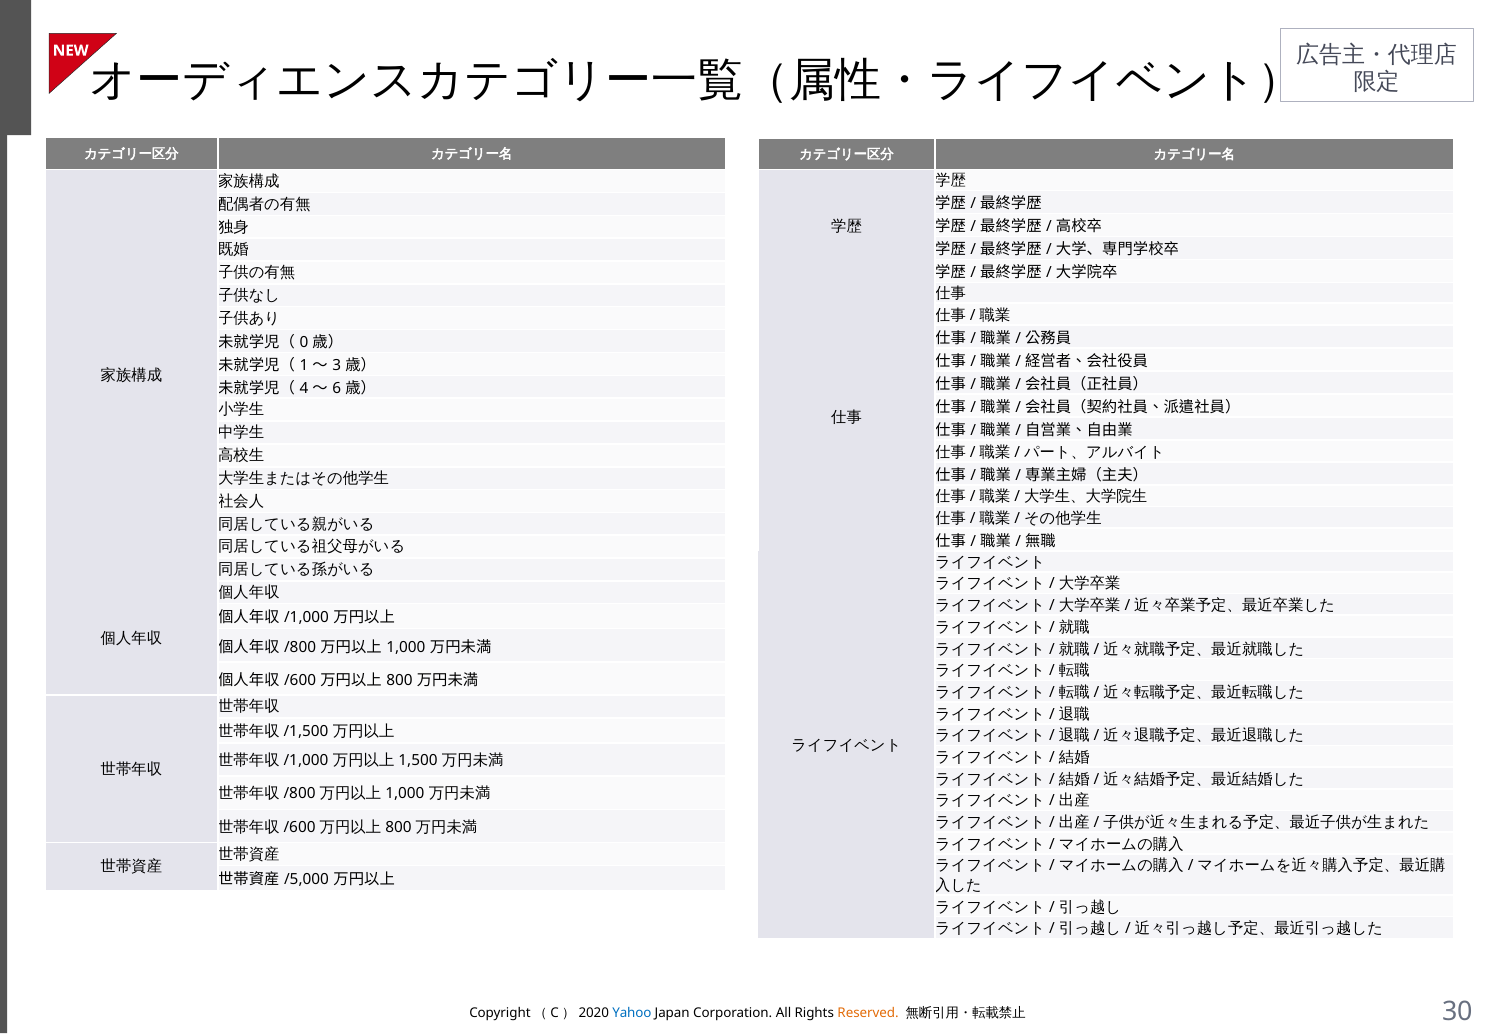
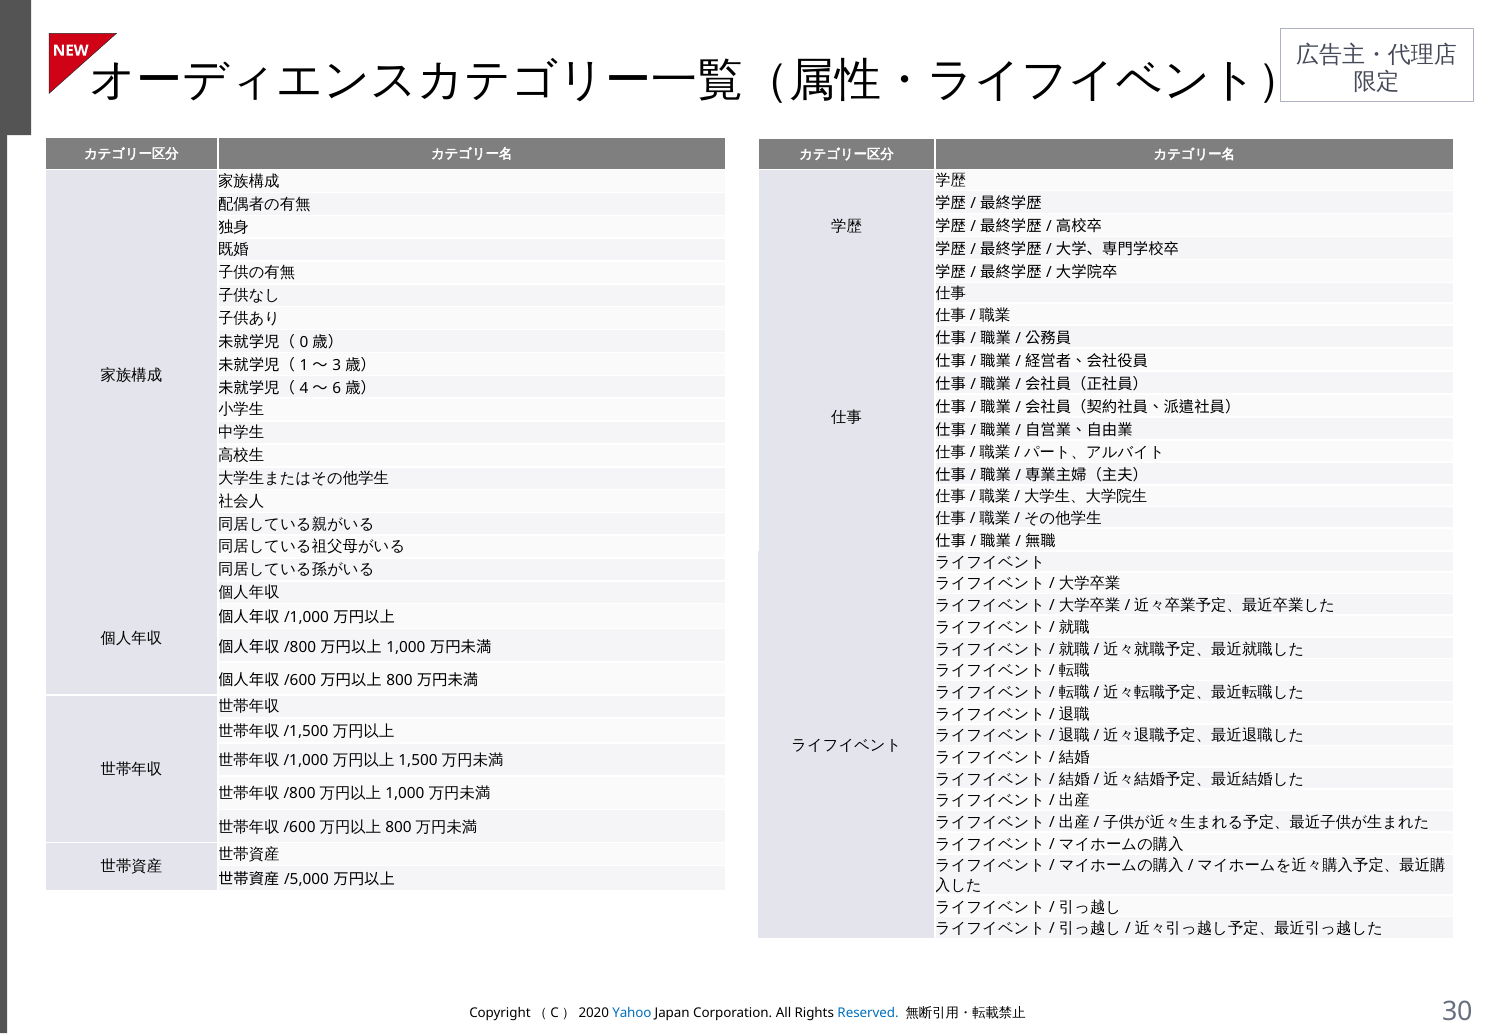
Reserved colour: orange -> blue (868, 1013)
